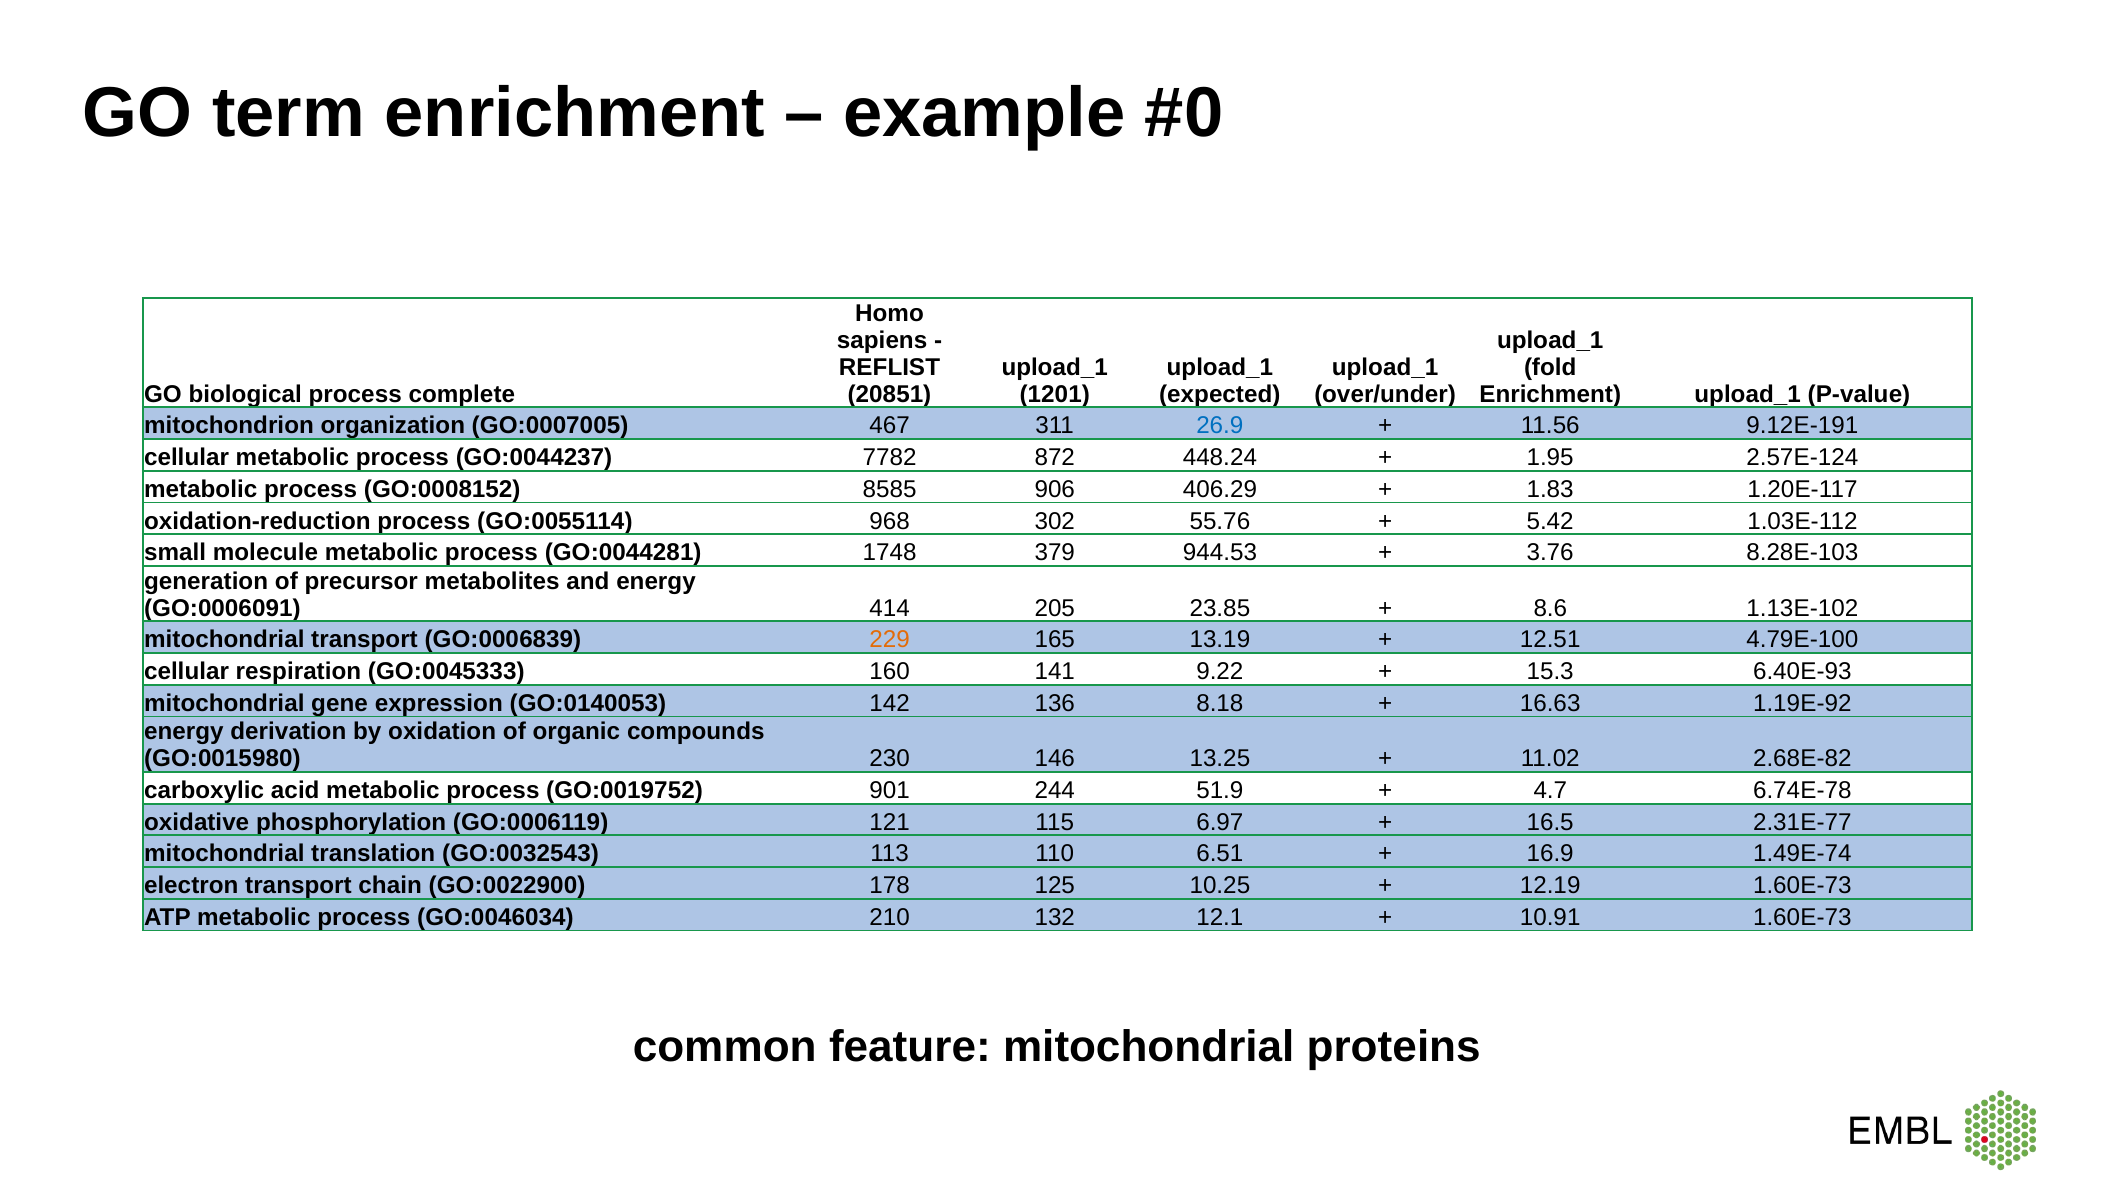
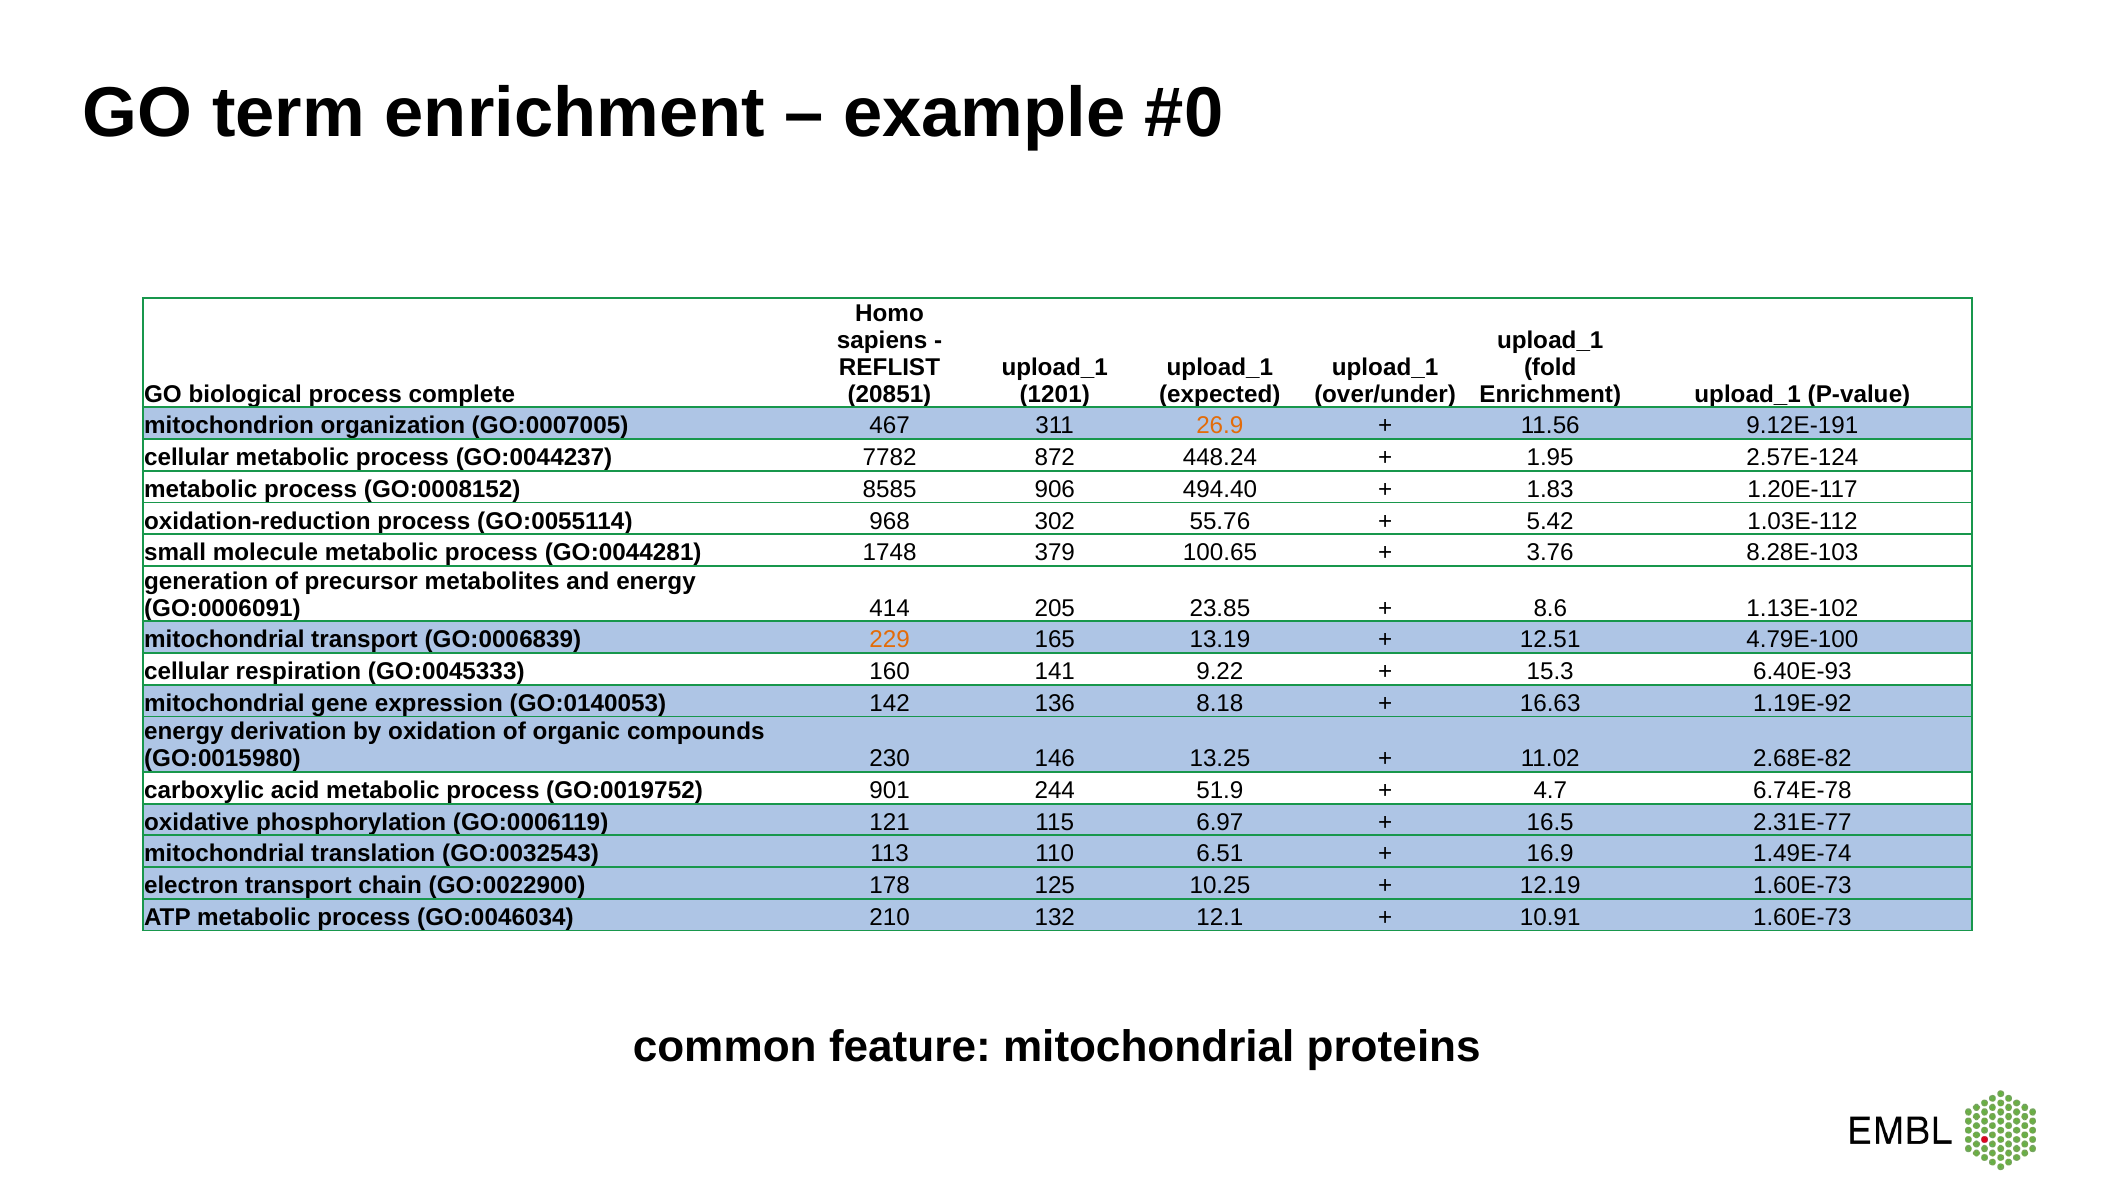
26.9 colour: blue -> orange (1220, 426)
406.29: 406.29 -> 494.40 (1220, 489)
944.53: 944.53 -> 100.65 (1220, 553)
